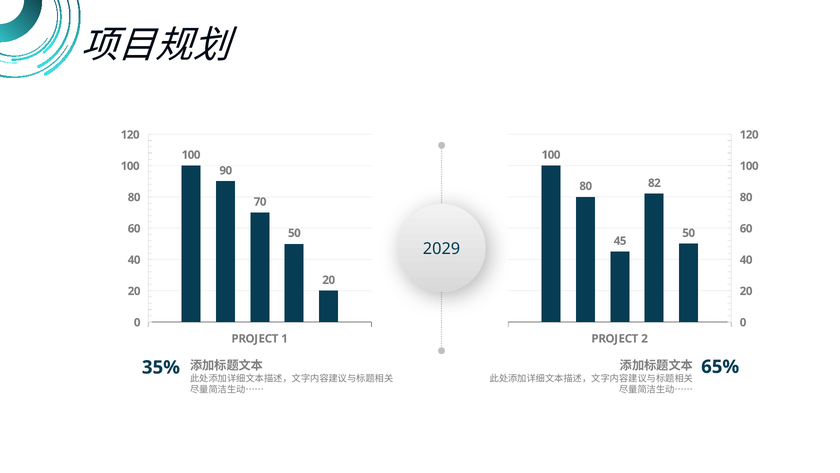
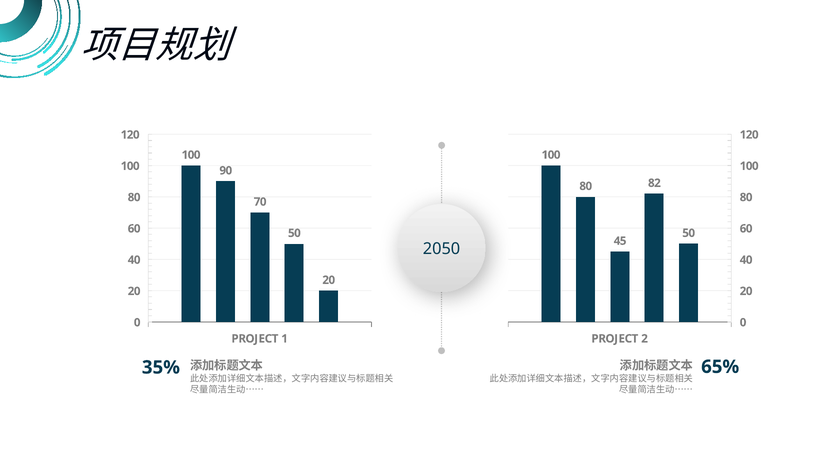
2029: 2029 -> 2050 (442, 249)
